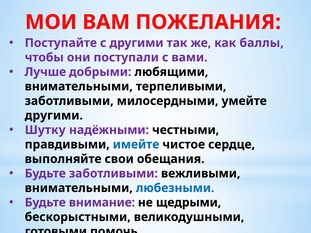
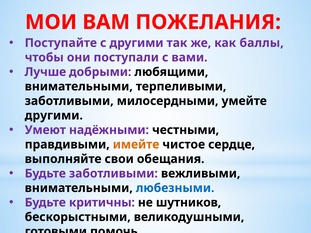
Шутку: Шутку -> Умеют (45, 130)
имейте colour: blue -> orange (136, 145)
внимание: внимание -> критичны (102, 203)
щедрыми: щедрыми -> шутников (189, 203)
